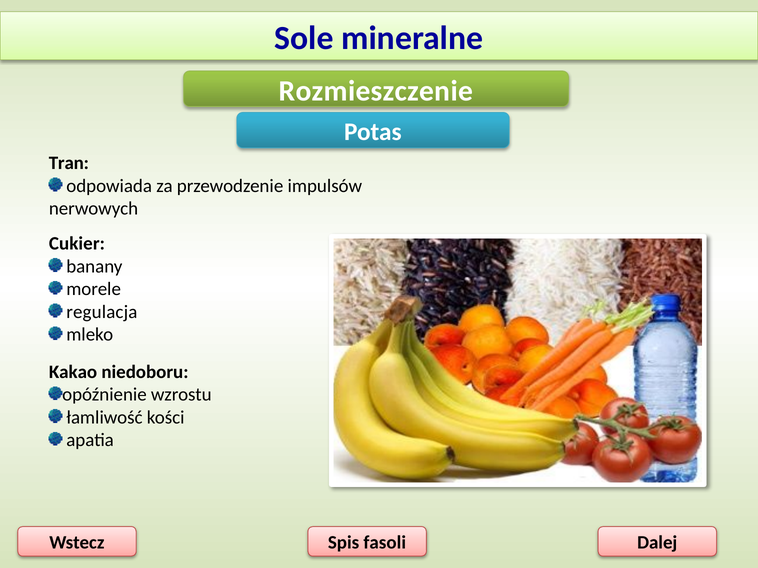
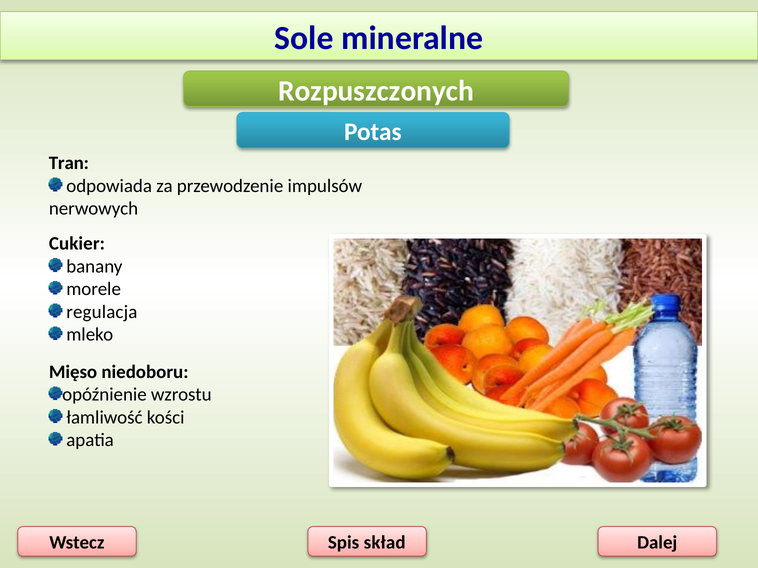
Rozmieszczenie: Rozmieszczenie -> Rozpuszczonych (376, 91)
Kakao: Kakao -> Mięso (73, 372)
fasoli: fasoli -> skład (385, 543)
